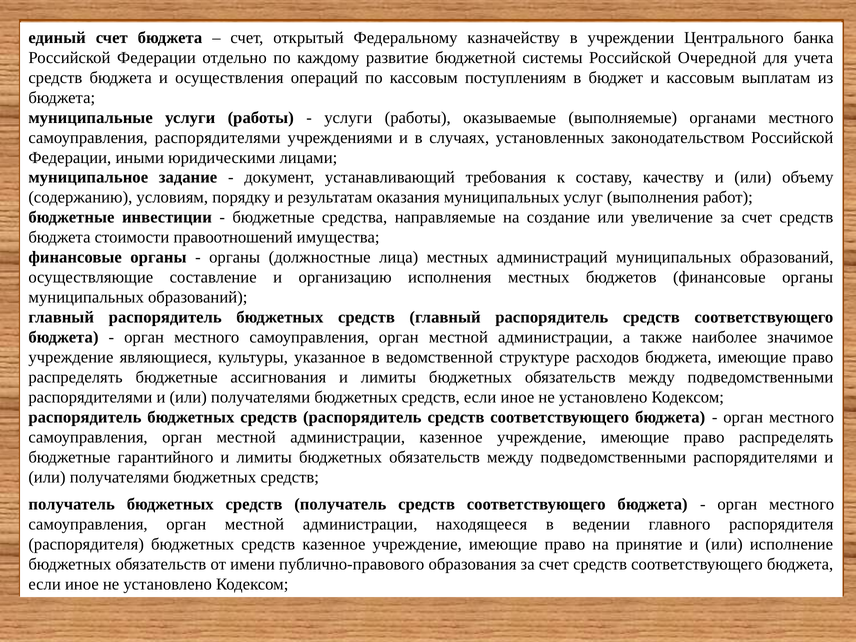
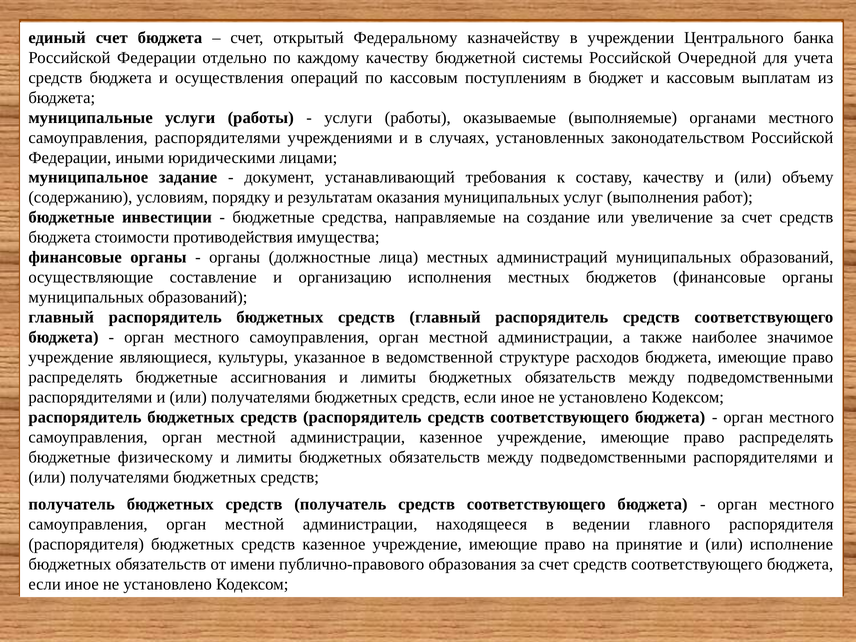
каждому развитие: развитие -> качеству (397, 58)
правоотношений: правоотношений -> противодействия (233, 237)
гарантийного: гарантийного -> физическому (165, 457)
